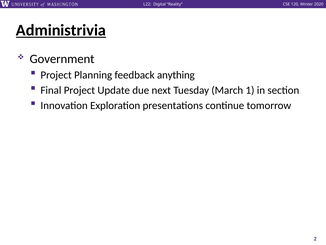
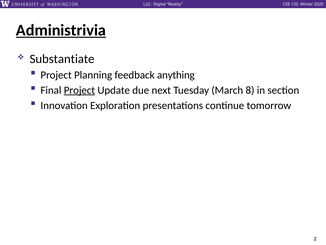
Government: Government -> Substantiate (62, 59)
Project underline: none -> present (79, 90)
1: 1 -> 8 (250, 90)
